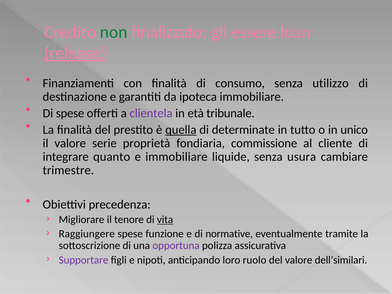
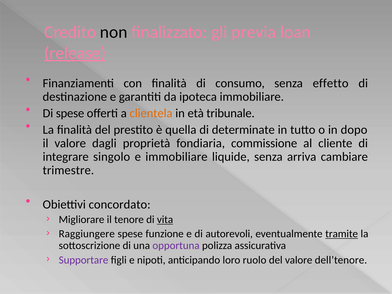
non colour: green -> black (114, 32)
essere: essere -> previa (254, 32)
utilizzo: utilizzo -> effetto (331, 83)
clientela colour: purple -> orange (151, 113)
quella underline: present -> none (181, 130)
unico: unico -> dopo (354, 130)
serie: serie -> dagli (104, 143)
quanto: quanto -> singolo (112, 157)
usura: usura -> arriva (302, 157)
precedenza: precedenza -> concordato (120, 205)
normative: normative -> autorevoli (229, 234)
tramite underline: none -> present (342, 234)
dell’similari: dell’similari -> dell’tenore (341, 260)
